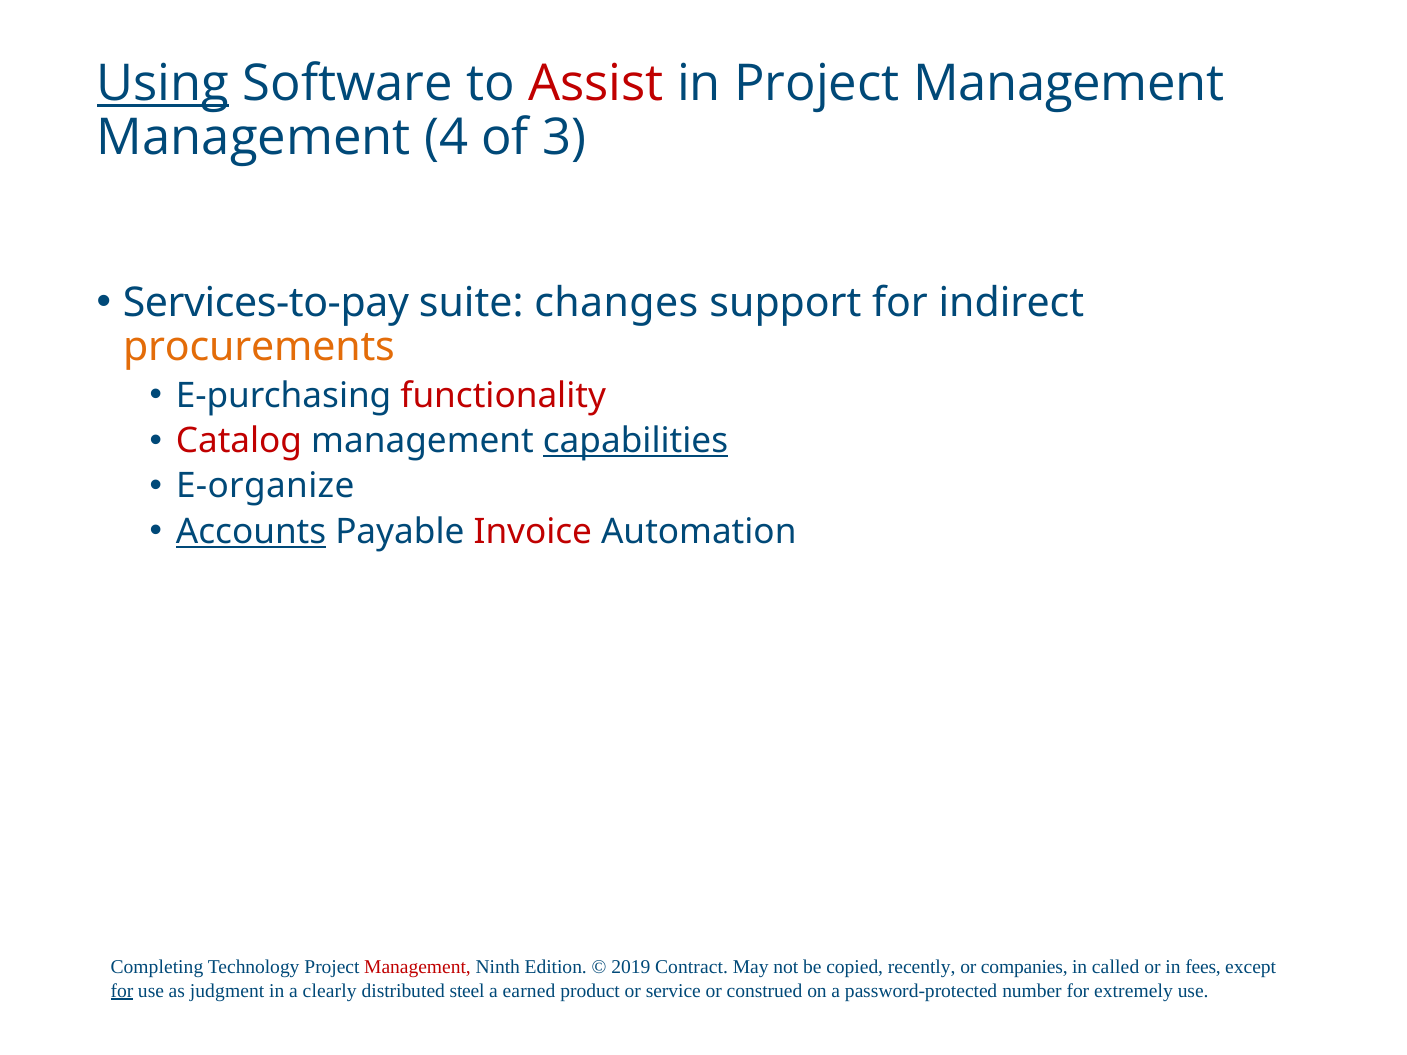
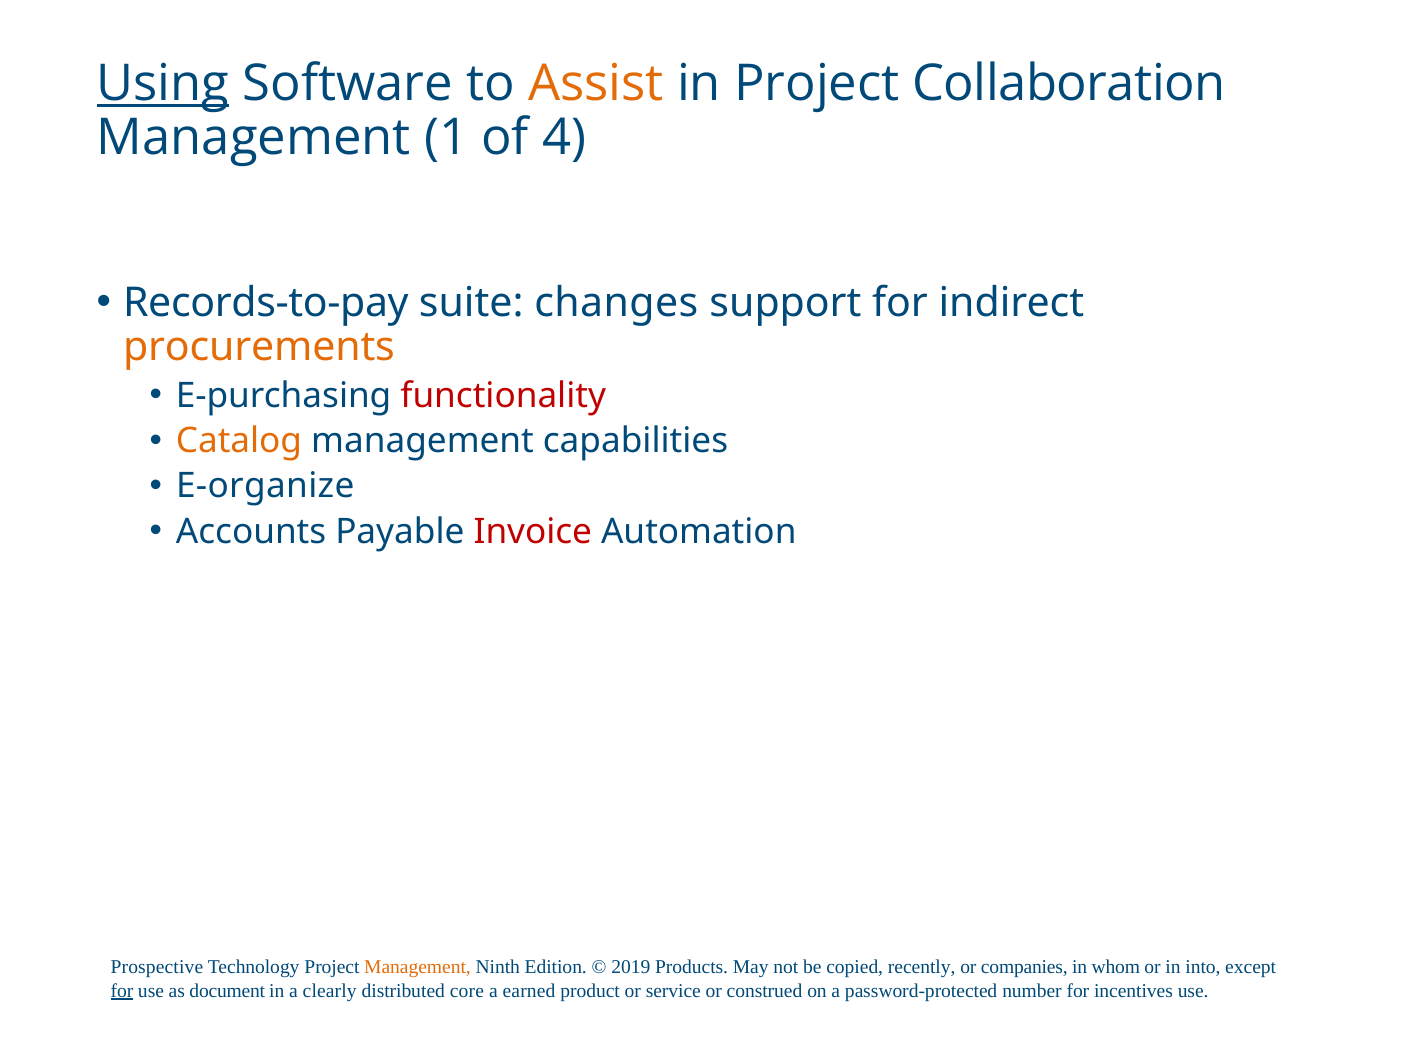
Assist colour: red -> orange (596, 83)
in Project Management: Management -> Collaboration (1069, 83)
4: 4 -> 1 (446, 138)
3: 3 -> 4 (564, 138)
Services-to-pay: Services-to-pay -> Records-to-pay (266, 303)
Catalog colour: red -> orange (239, 441)
capabilities underline: present -> none (636, 441)
Accounts underline: present -> none (251, 532)
Completing: Completing -> Prospective (157, 967)
Management colour: red -> orange (418, 967)
Contract: Contract -> Products (692, 967)
called: called -> whom (1116, 967)
fees: fees -> into (1203, 967)
judgment: judgment -> document (227, 991)
steel: steel -> core (467, 991)
extremely: extremely -> incentives (1133, 991)
